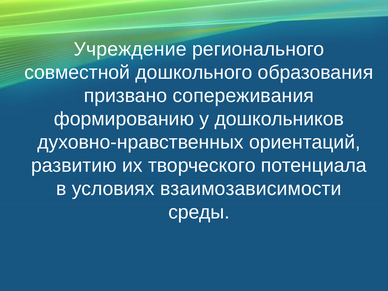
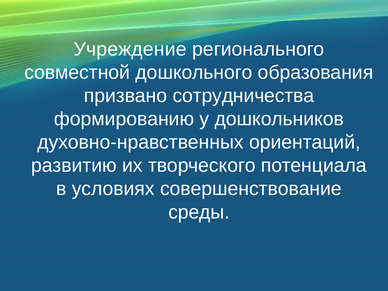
сопереживания: сопереживания -> сотрудничества (243, 96)
взаимозависимости: взаимозависимости -> совершенствование (251, 189)
